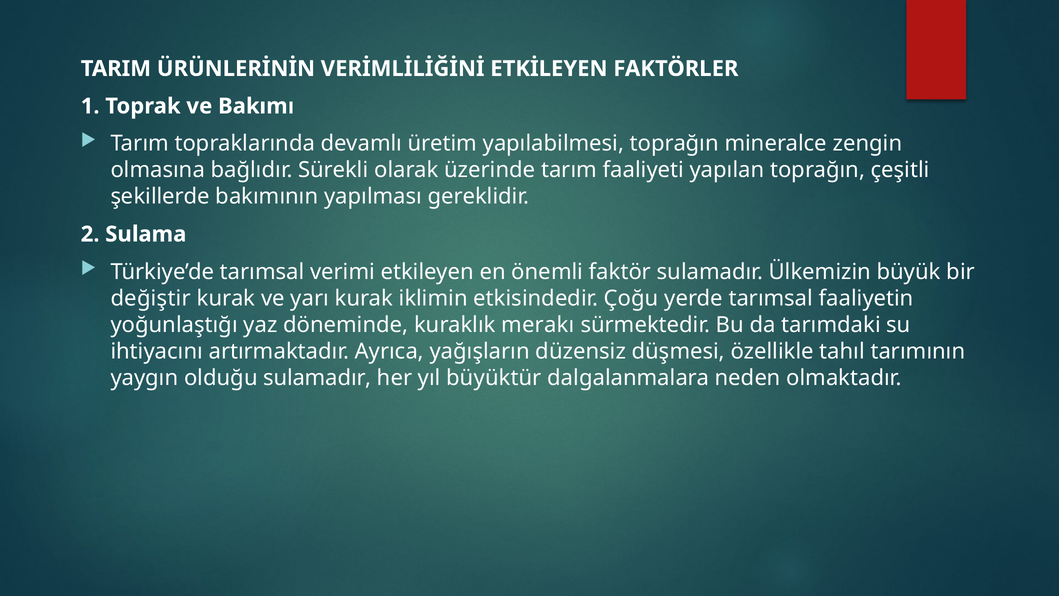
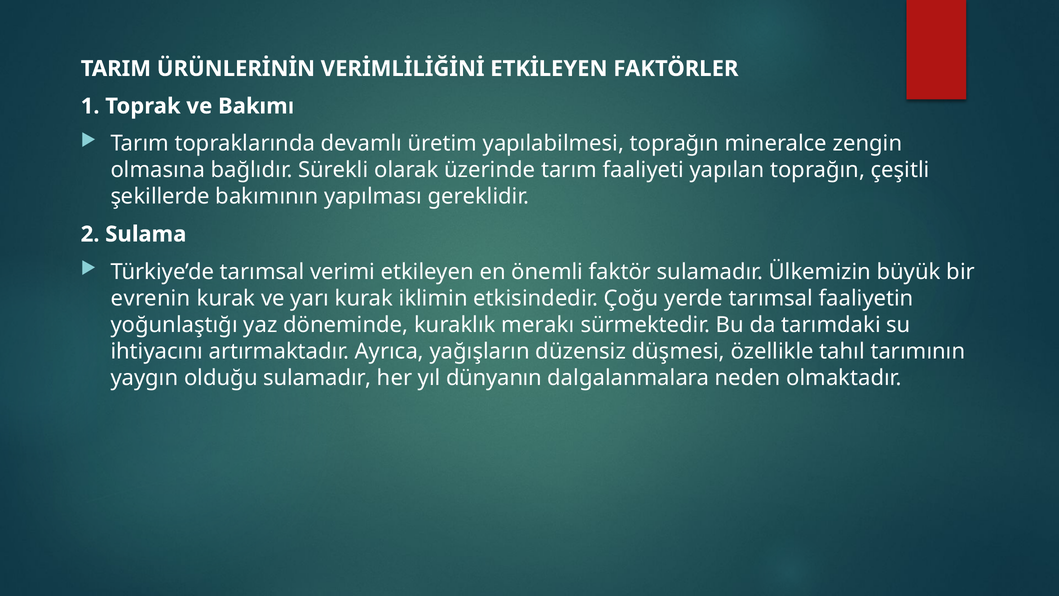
değiştir: değiştir -> evrenin (151, 298)
büyüktür: büyüktür -> dünyanın (494, 378)
